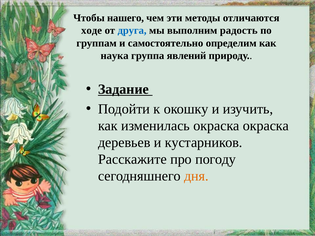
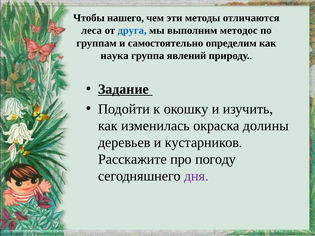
ходе: ходе -> леса (92, 31)
радость: радость -> методос (239, 31)
окраска окраска: окраска -> долины (266, 126)
дня colour: orange -> purple (196, 176)
